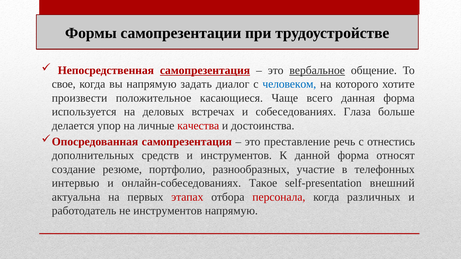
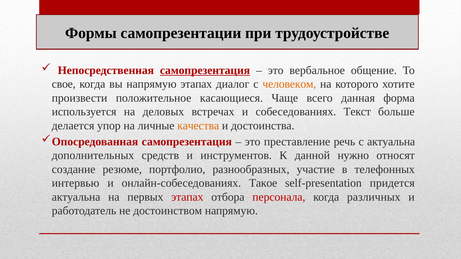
вербальное underline: present -> none (317, 70)
напрямую задать: задать -> этапах (196, 84)
человеком colour: blue -> orange (289, 84)
Глаза: Глаза -> Текст (357, 112)
качества colour: red -> orange (198, 126)
с отнестись: отнестись -> актуальна (391, 142)
данной форма: форма -> нужно (353, 156)
внешний: внешний -> придется (392, 183)
не инструментов: инструментов -> достоинством (168, 211)
